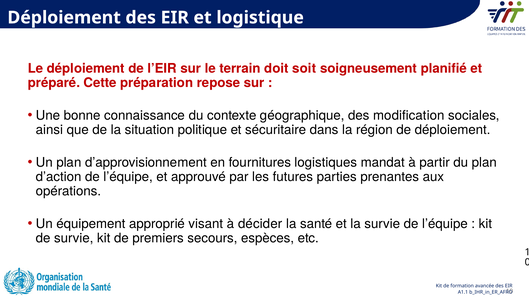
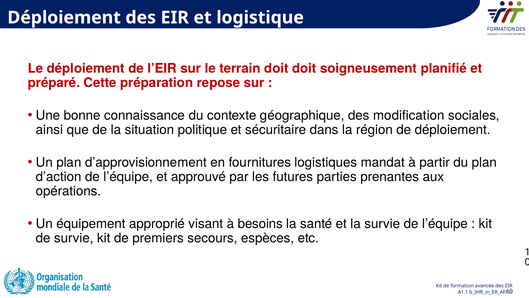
doit soit: soit -> doit (304, 68)
décider: décider -> besoins (260, 223)
